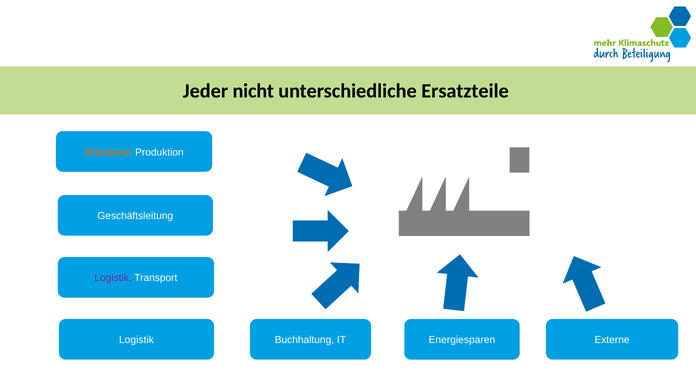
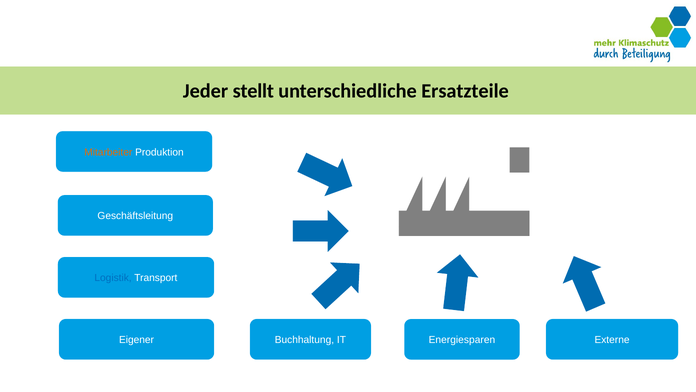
nicht: nicht -> stellt (253, 91)
Logistik colour: purple -> blue (113, 278)
Logistik: Logistik -> Eigener (137, 340)
